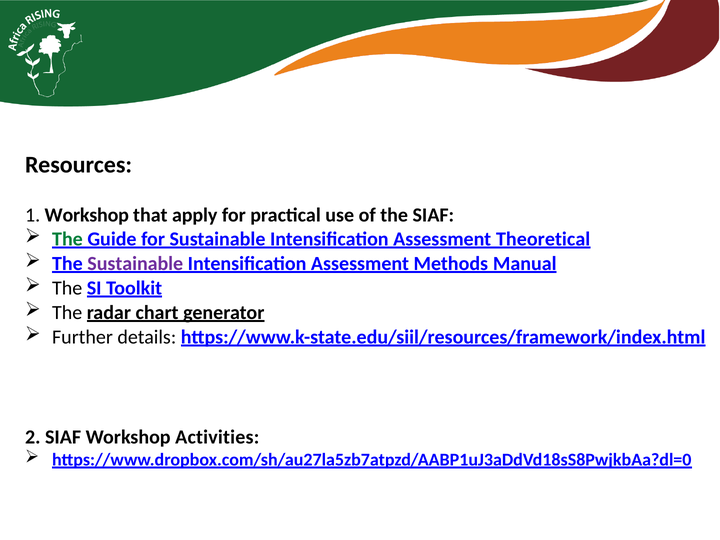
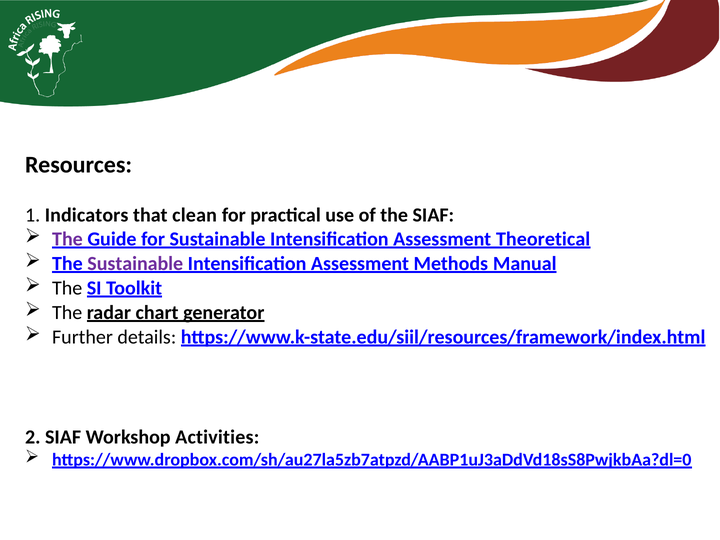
1 Workshop: Workshop -> Indicators (87, 215)
apply: apply -> clean (195, 215)
The colour: green -> purple (67, 239)
